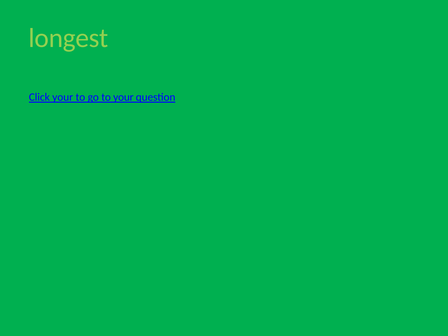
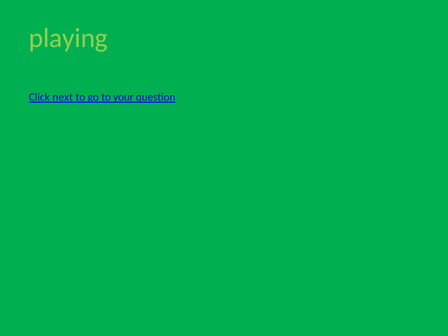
longest: longest -> playing (68, 38)
Click your: your -> next (63, 97)
